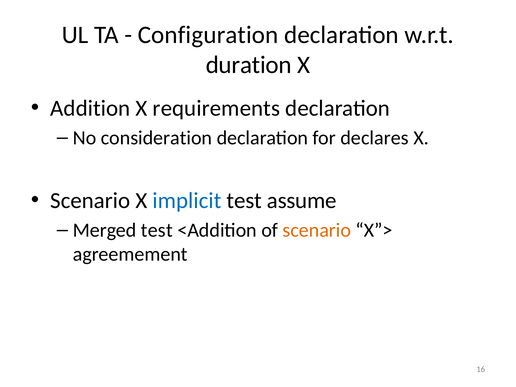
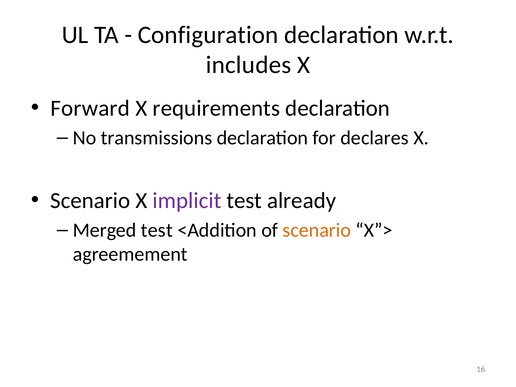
duration: duration -> includes (248, 65)
Addition: Addition -> Forward (90, 108)
consideration: consideration -> transmissions (157, 138)
implicit colour: blue -> purple (187, 201)
assume: assume -> already (302, 201)
